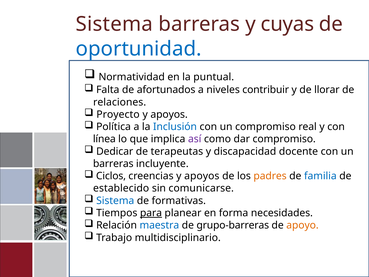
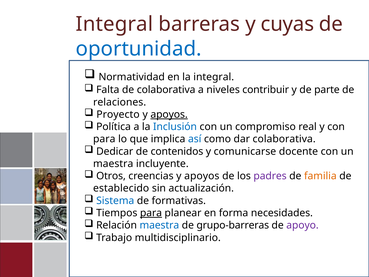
Sistema: Sistema -> Integral (114, 24)
la puntual: puntual -> integral (214, 77)
de afortunados: afortunados -> colaborativa (166, 90)
llorar: llorar -> parte (327, 90)
apoyos underline: none -> present (169, 114)
línea: línea -> para (104, 139)
así colour: purple -> blue (195, 139)
dar compromiso: compromiso -> colaborativa (284, 139)
terapeutas: terapeutas -> contenidos (177, 151)
discapacidad: discapacidad -> comunicarse (245, 151)
barreras: barreras -> maestra (113, 164)
Ciclos: Ciclos -> Otros (111, 176)
padres colour: orange -> purple (270, 176)
familia colour: blue -> orange (320, 176)
comunicarse: comunicarse -> actualización (201, 188)
apoyo colour: orange -> purple (302, 225)
